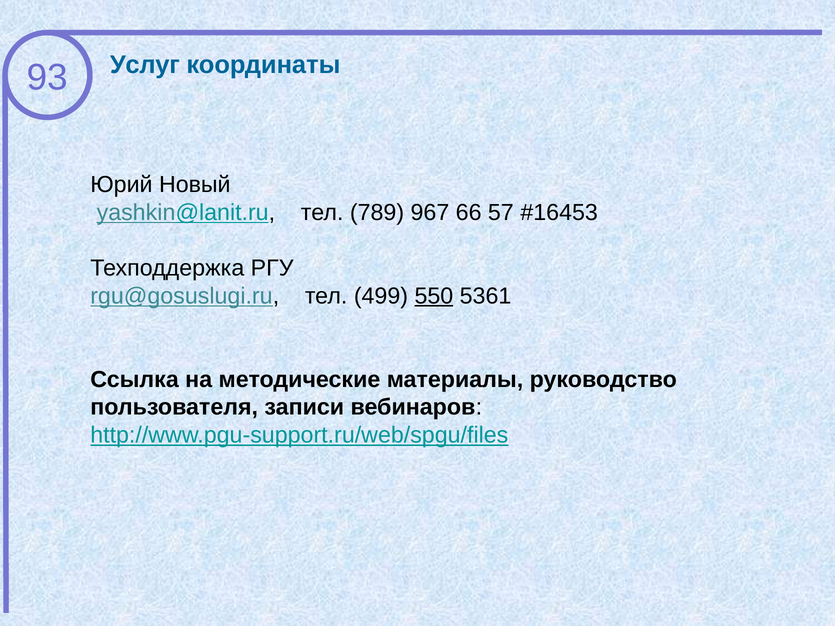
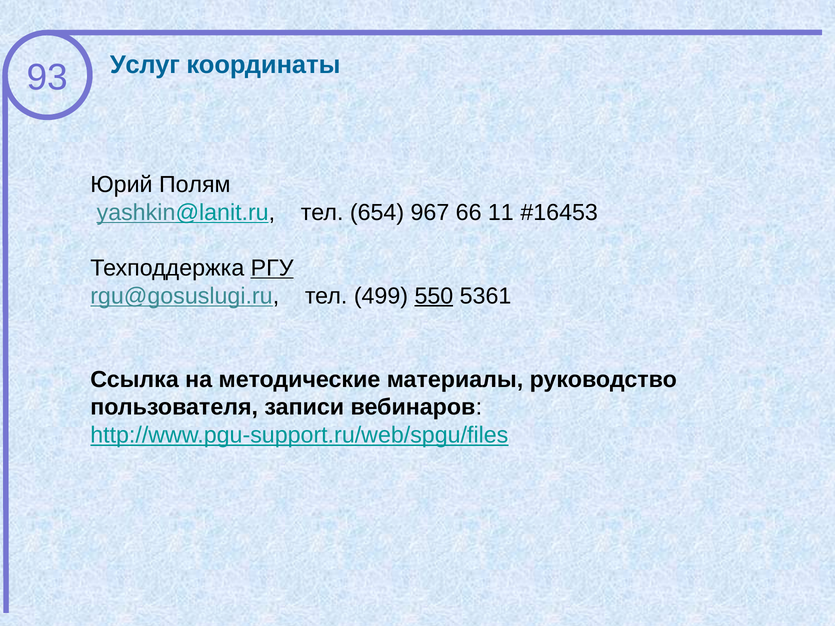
Новый: Новый -> Полям (195, 185)
789: 789 -> 654 (377, 212)
57: 57 -> 11 (501, 212)
РГУ underline: none -> present (272, 268)
